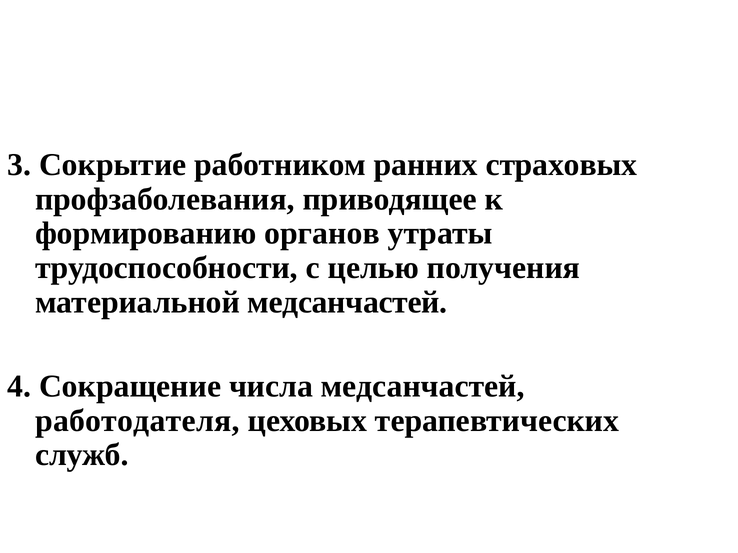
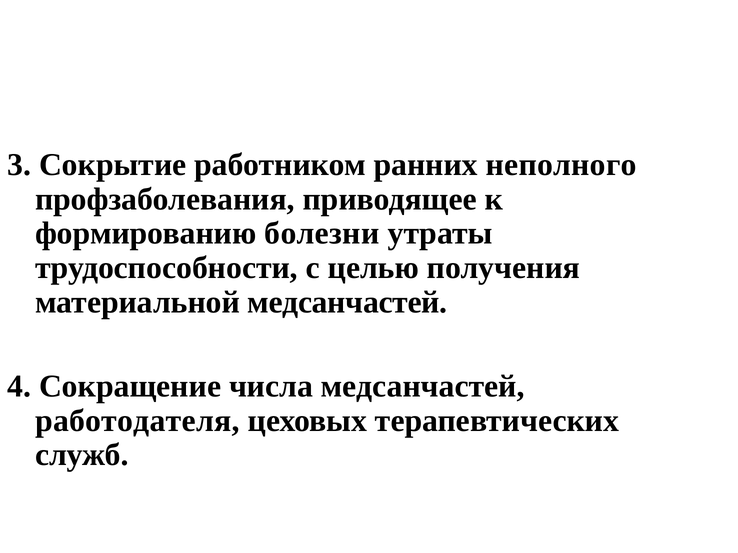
страховых: страховых -> неполного (561, 165)
органов: органов -> болезни (322, 234)
